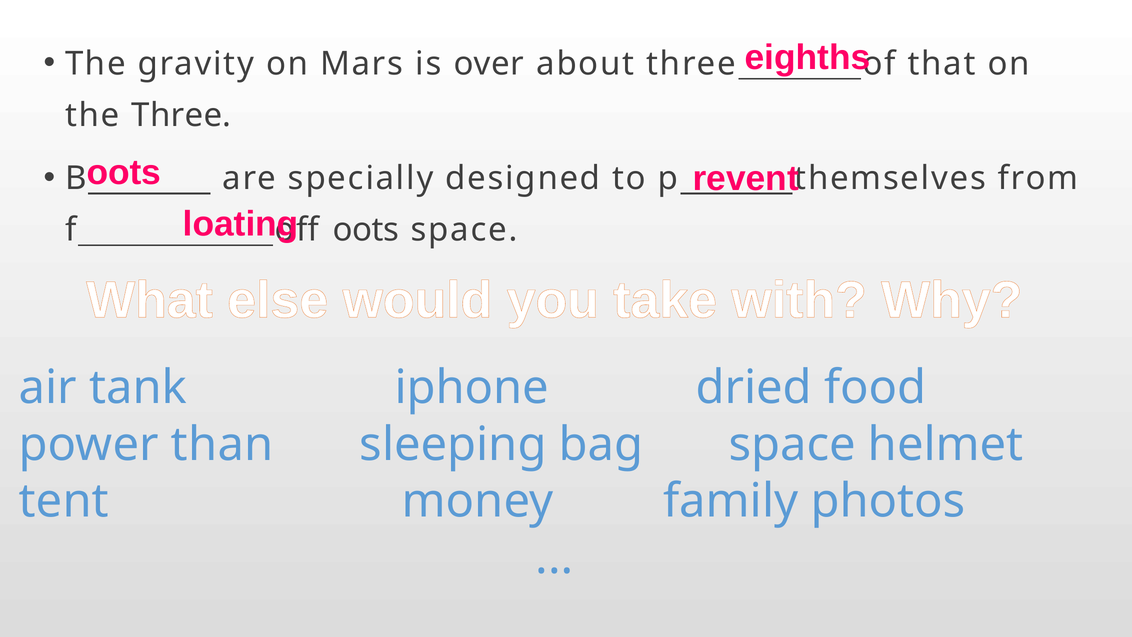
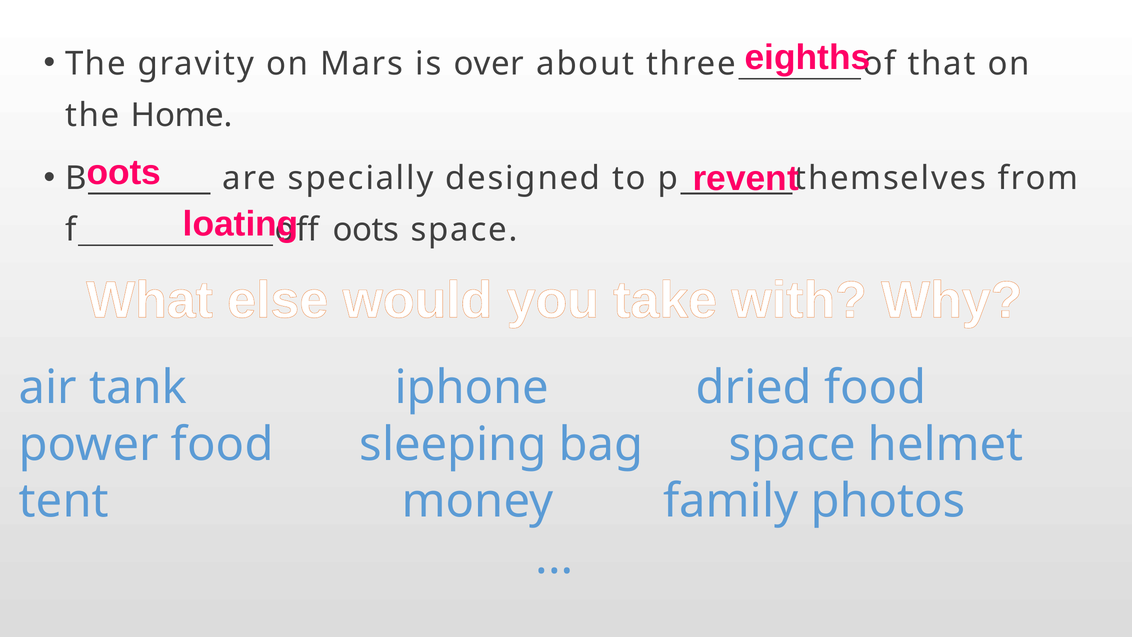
the Three: Three -> Home (182, 115)
power than: than -> food (222, 444)
